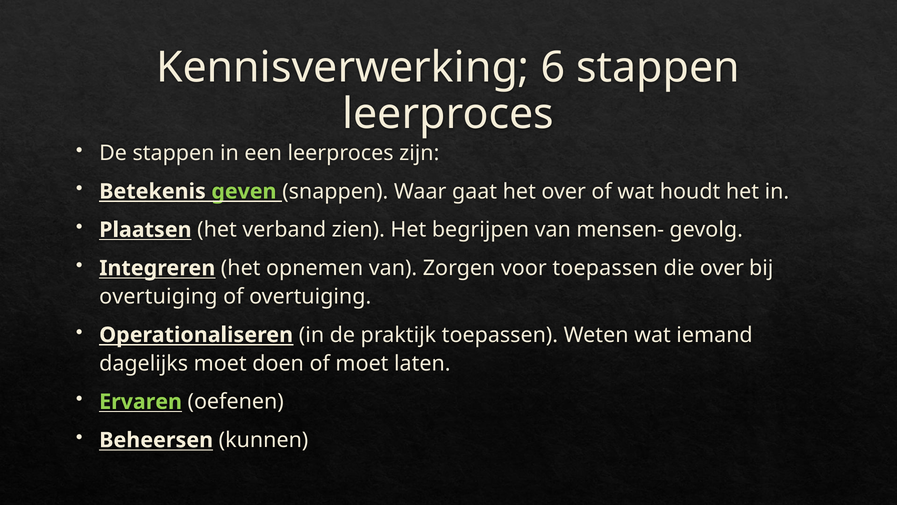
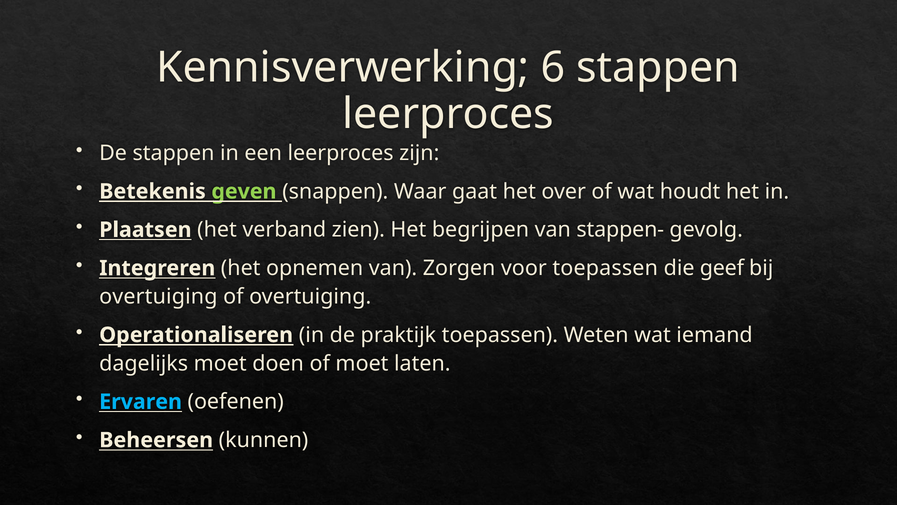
mensen-: mensen- -> stappen- (620, 230)
die over: over -> geef (722, 268)
Ervaren colour: light green -> light blue (141, 401)
